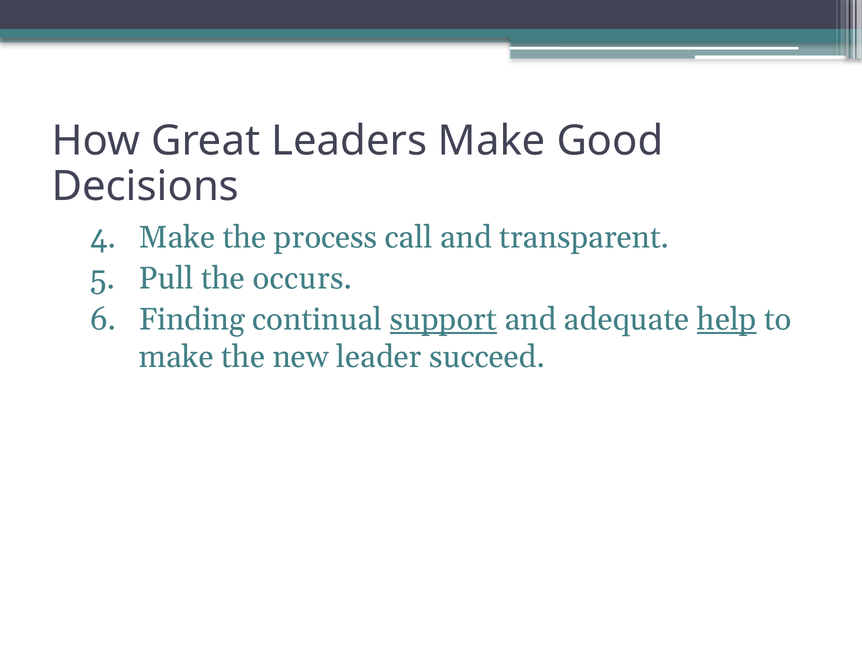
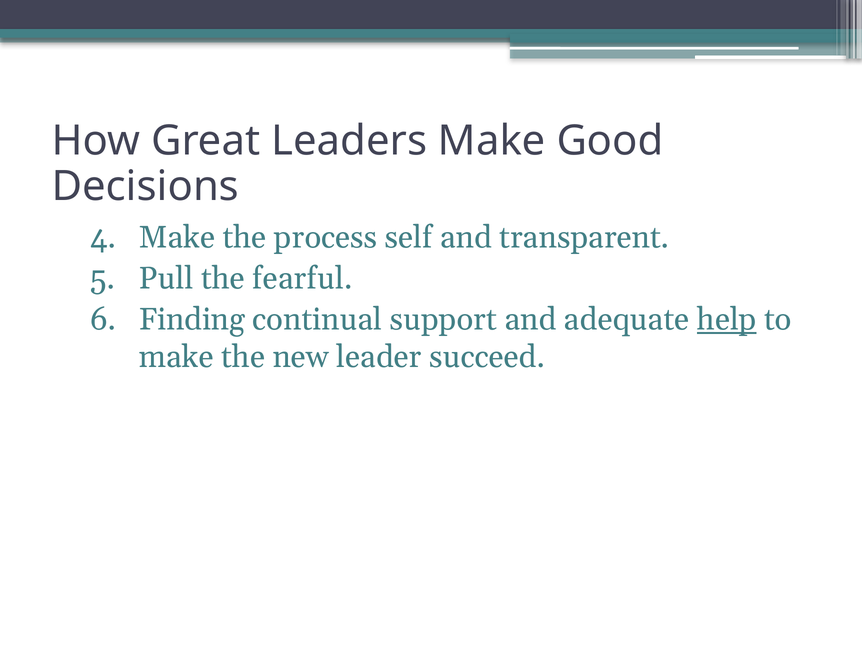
call: call -> self (409, 237)
occurs: occurs -> fearful (303, 278)
support underline: present -> none (443, 319)
